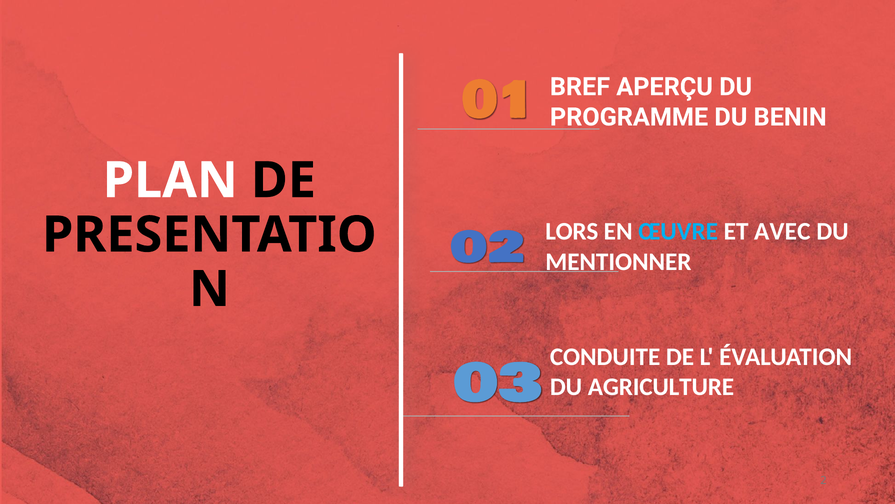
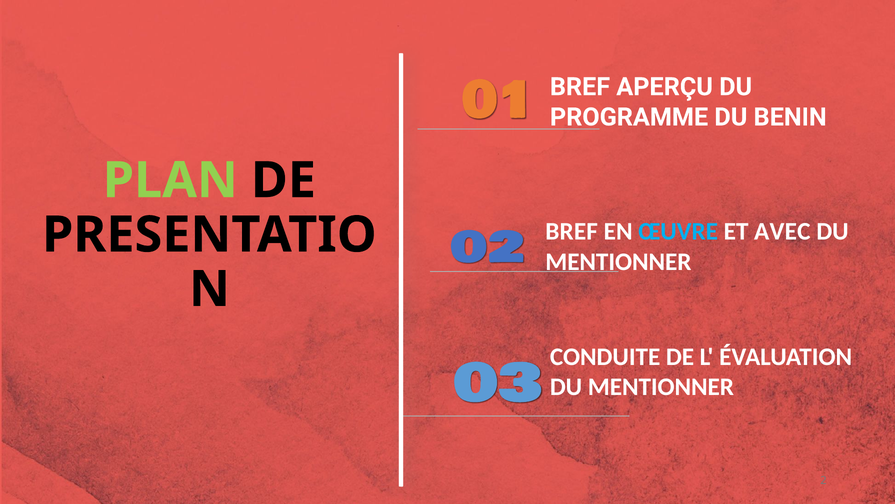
PLAN colour: white -> light green (170, 180)
LORS: LORS -> BREF (572, 231)
AGRICULTURE: AGRICULTURE -> MENTIONNER (661, 387)
